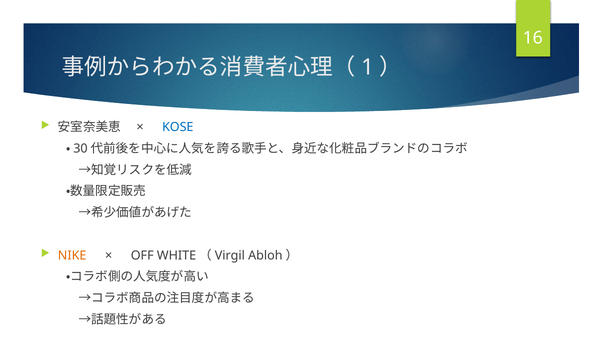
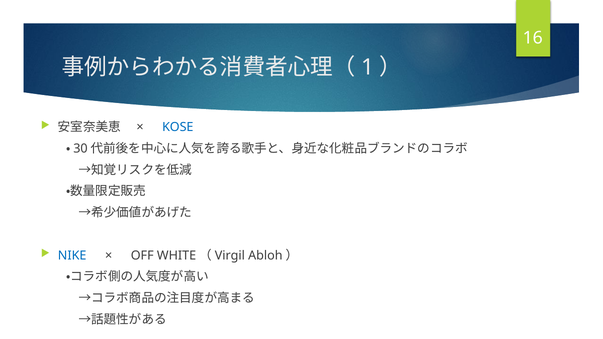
NIKE colour: orange -> blue (72, 256)
